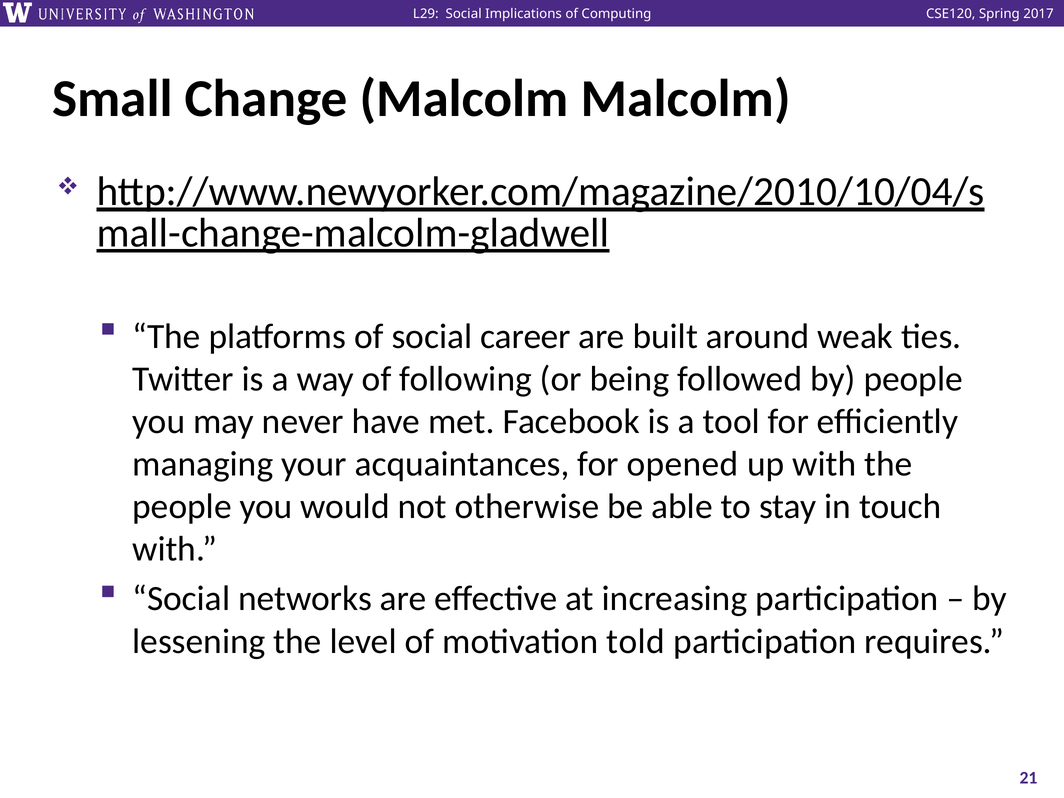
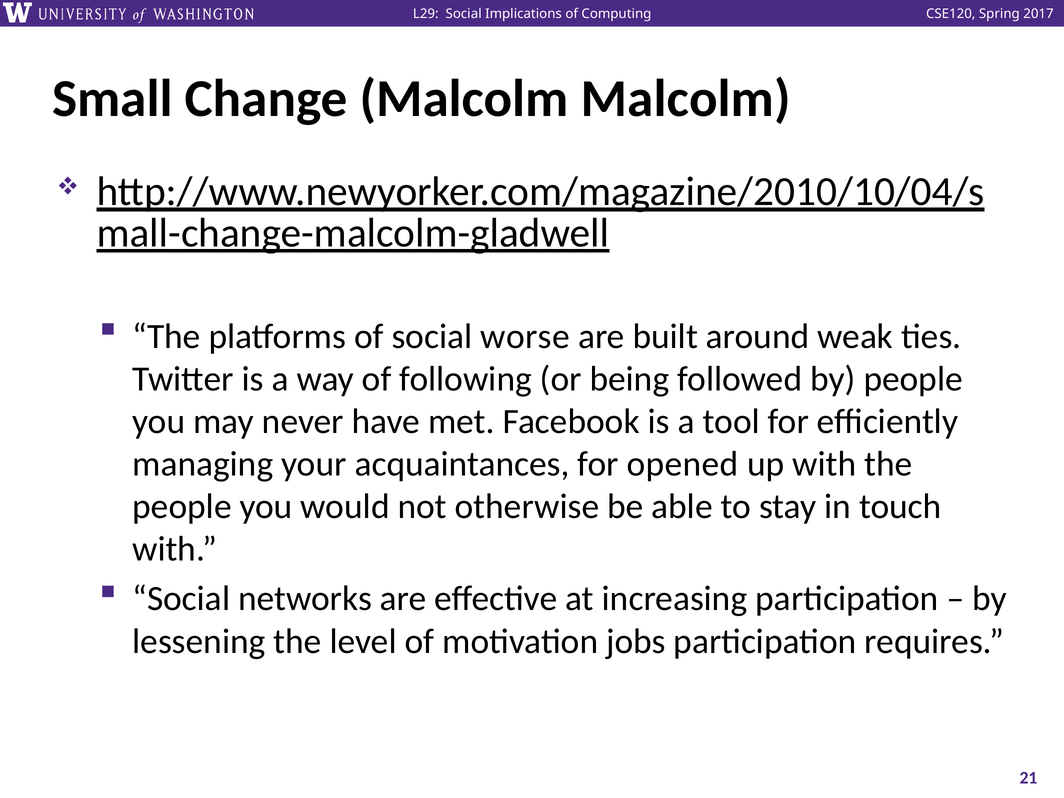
career: career -> worse (525, 336)
told: told -> jobs (636, 641)
